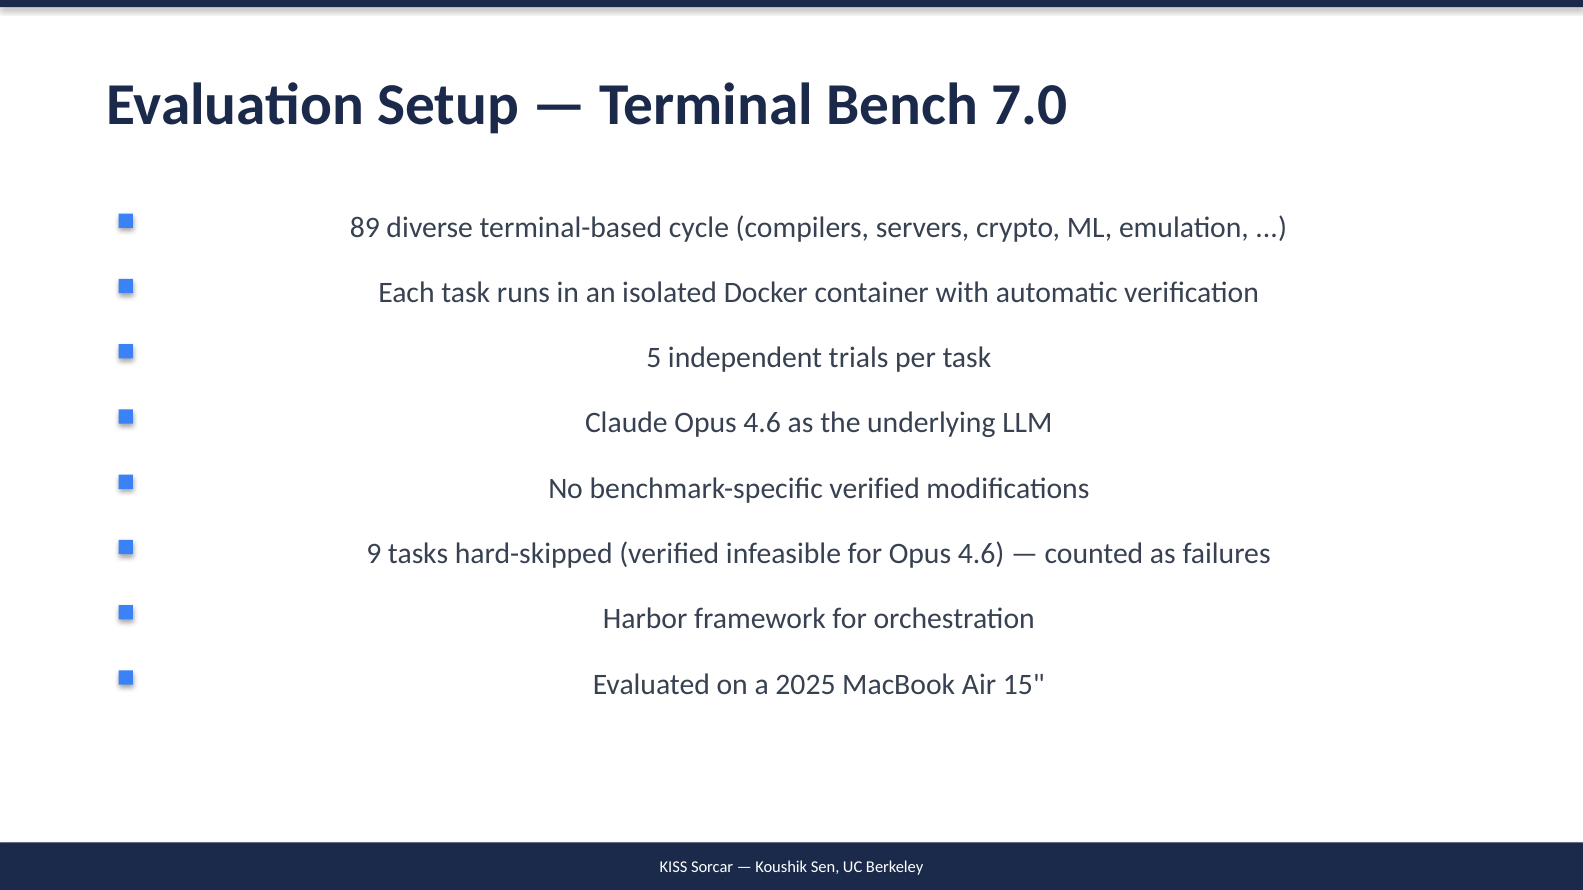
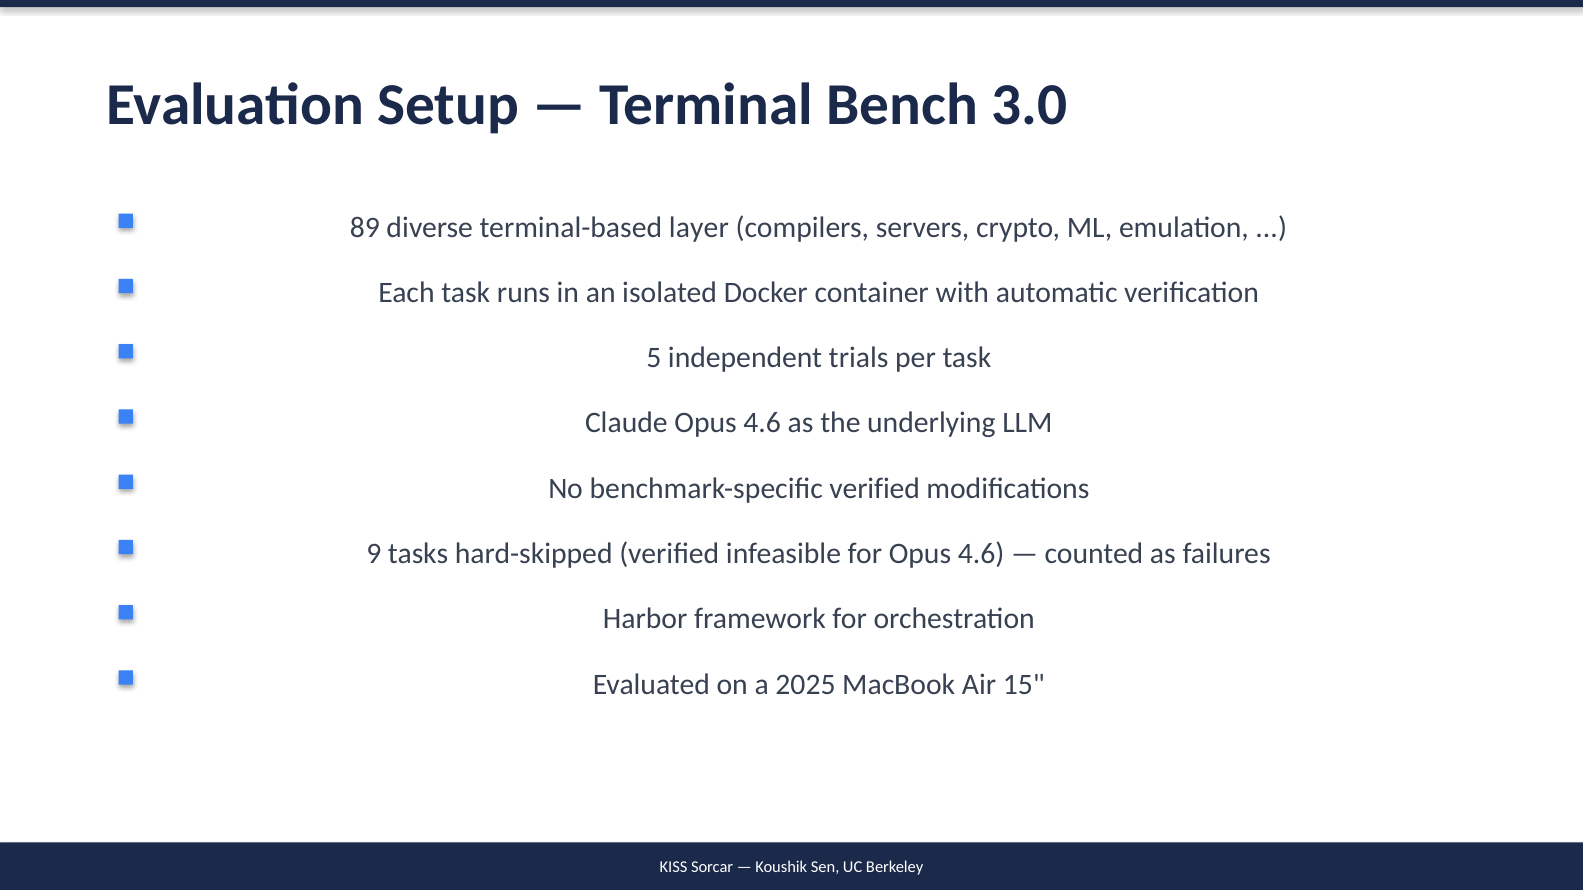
7.0: 7.0 -> 3.0 (1029, 105)
cycle: cycle -> layer (699, 228)
